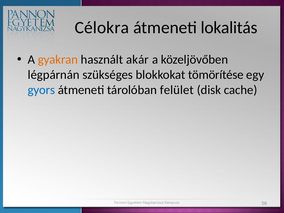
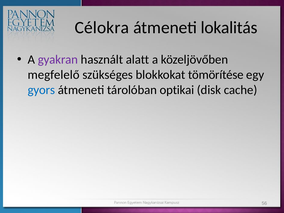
gyakran colour: orange -> purple (58, 60)
akár: akár -> alatt (138, 60)
légpárnán: légpárnán -> megfelelő (54, 75)
felület: felület -> optikai (177, 90)
